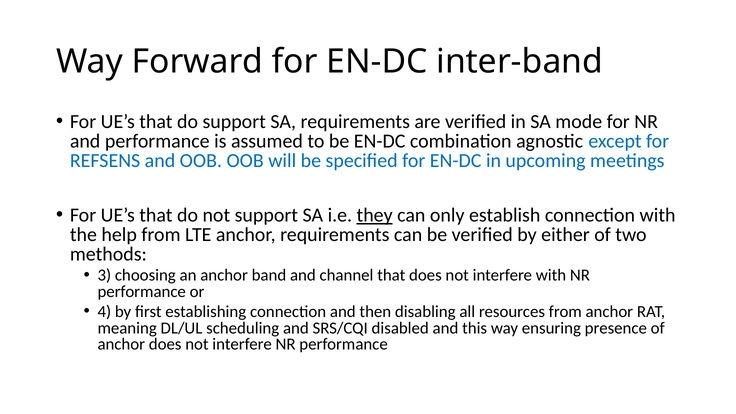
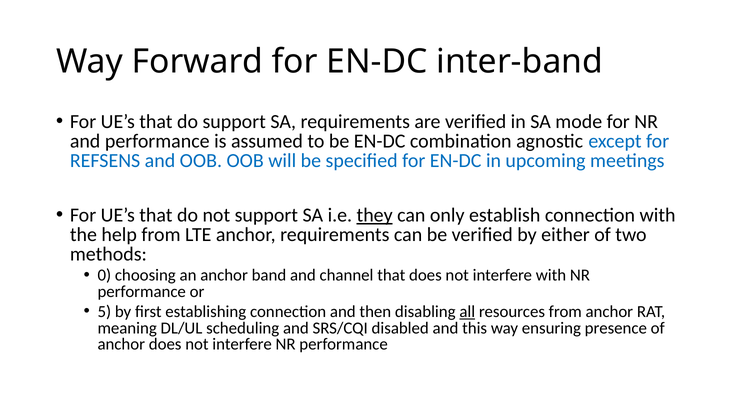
3: 3 -> 0 (104, 275)
4: 4 -> 5 (104, 312)
all underline: none -> present (467, 312)
